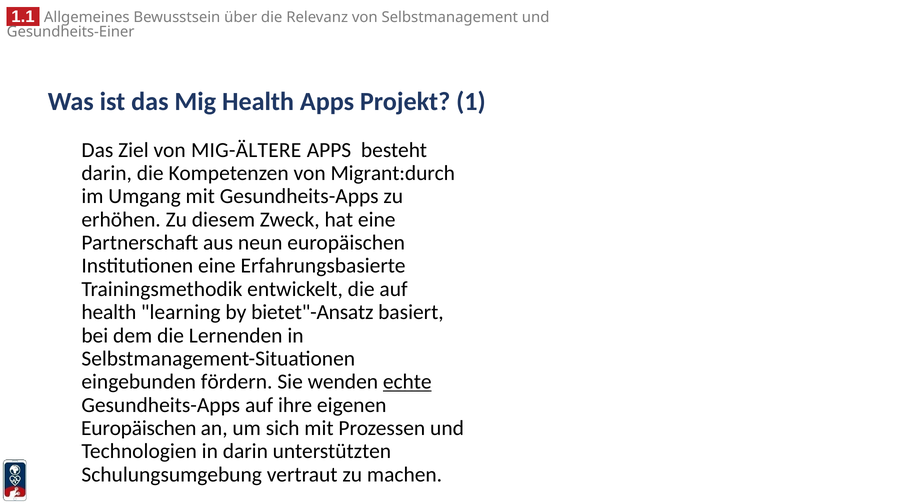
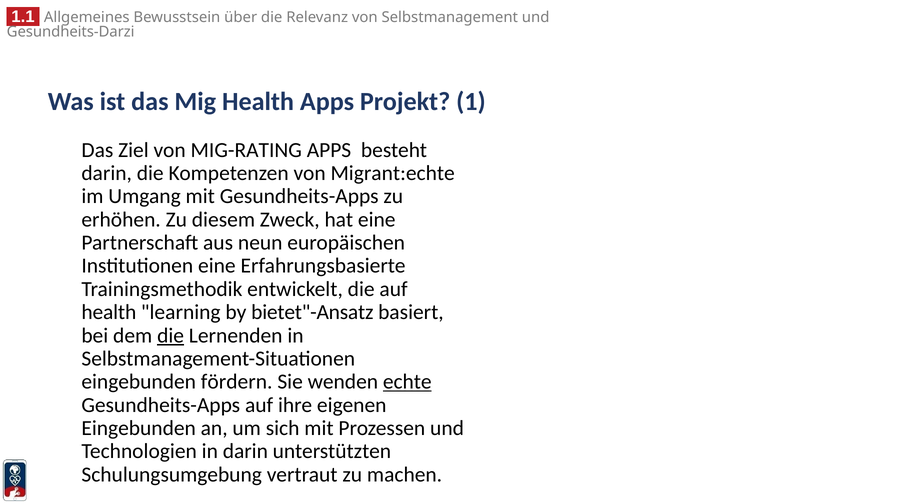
Gesundheits-Einer: Gesundheits-Einer -> Gesundheits-Darzi (71, 32)
MIG-ÄLTERE: MIG-ÄLTERE -> MIG-RATING (246, 150)
Migrant:durch: Migrant:durch -> Migrant:echte (393, 173)
die underline: none -> present (171, 336)
Europäischen: Europäischen -> Eingebunden (139, 429)
